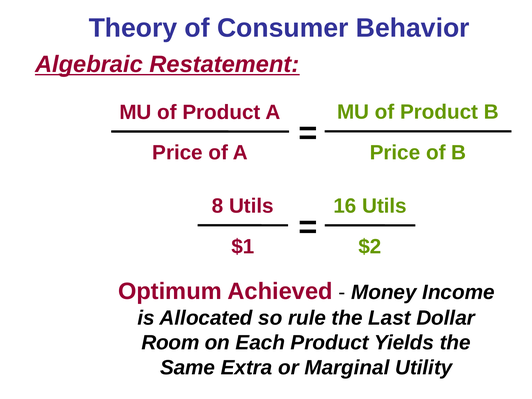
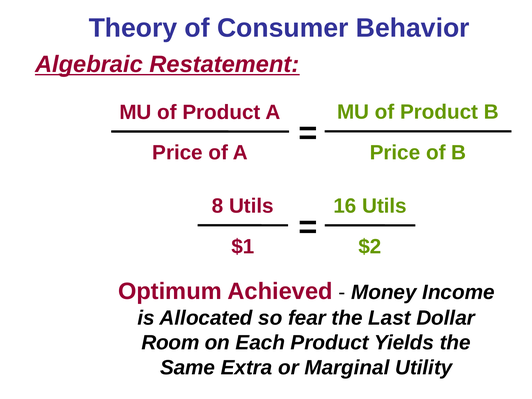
rule: rule -> fear (307, 318)
